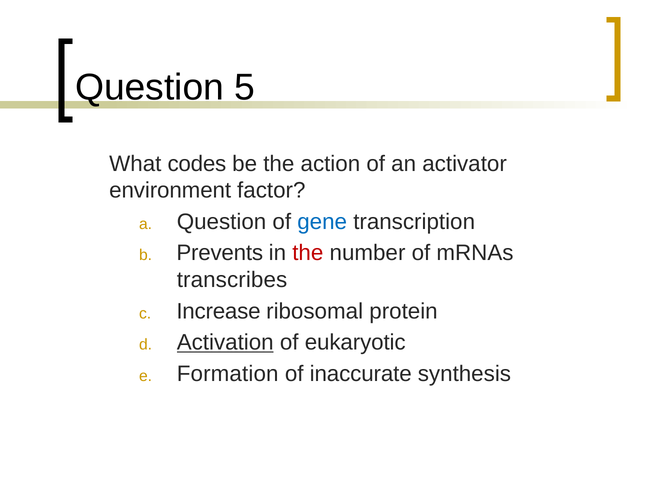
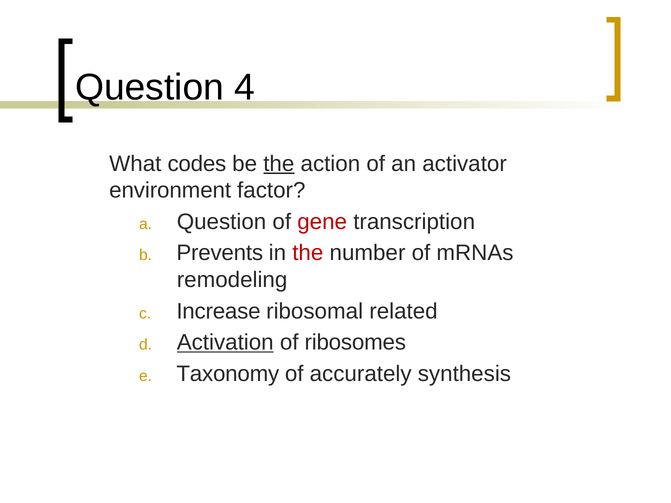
5: 5 -> 4 (245, 88)
the underline: none -> present (279, 164)
gene colour: blue -> red (322, 222)
transcribes: transcribes -> remodeling (232, 280)
protein: protein -> related (404, 311)
eukaryotic: eukaryotic -> ribosomes (355, 343)
Formation: Formation -> Taxonomy (228, 374)
inaccurate: inaccurate -> accurately (361, 374)
